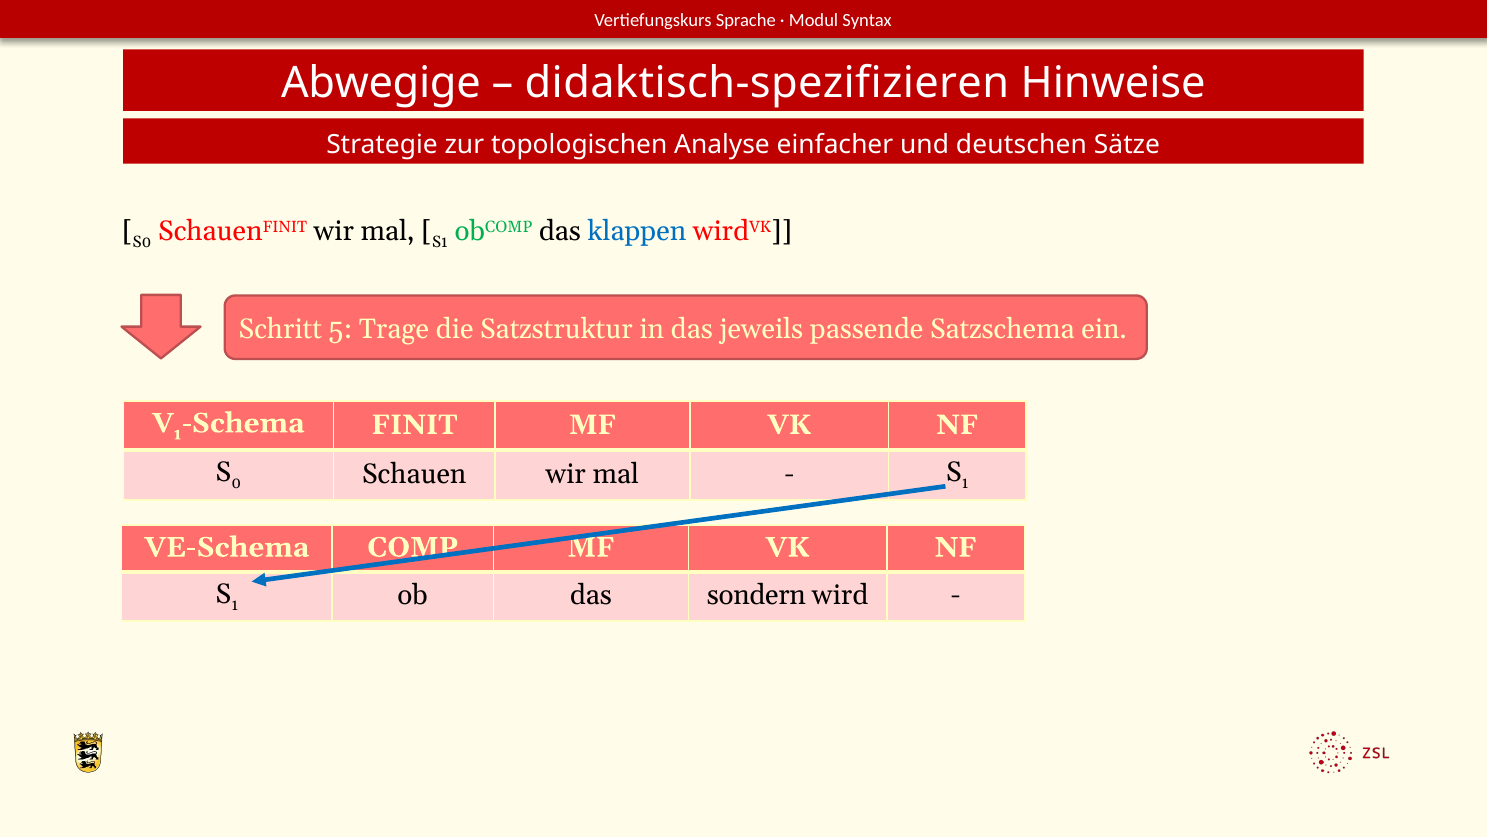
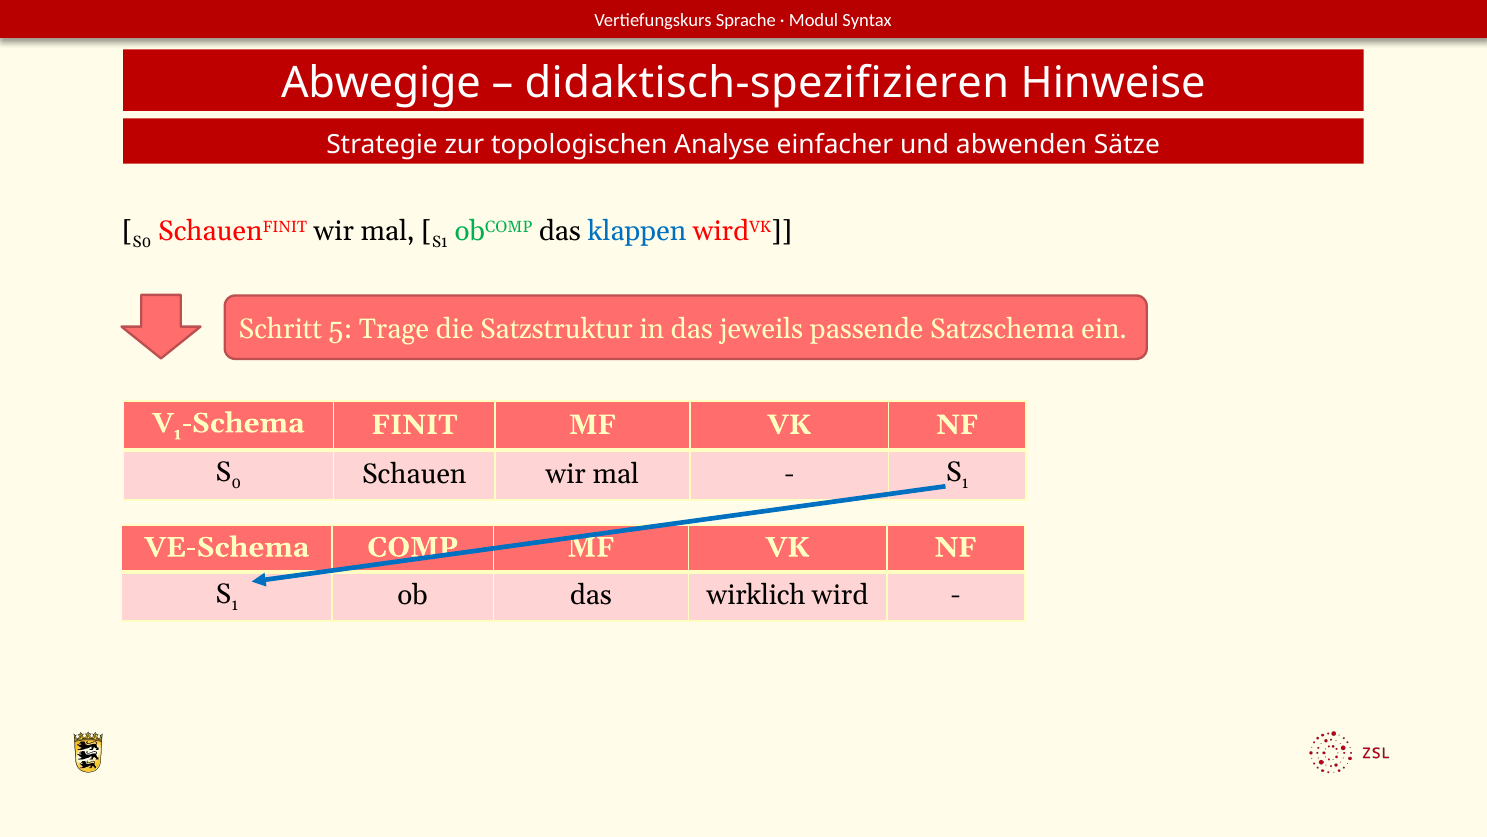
deutschen: deutschen -> abwenden (1021, 145)
sondern: sondern -> wirklich (756, 595)
